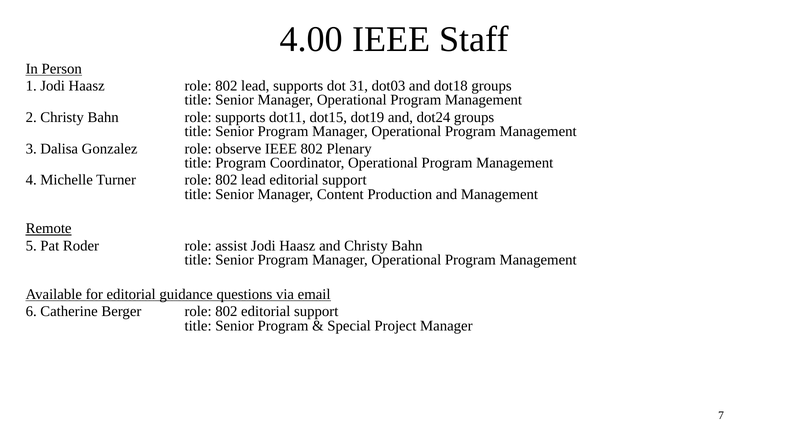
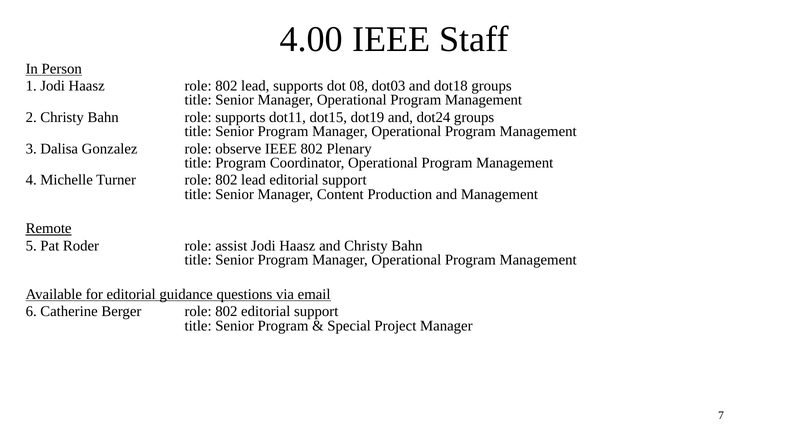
31: 31 -> 08 (359, 86)
